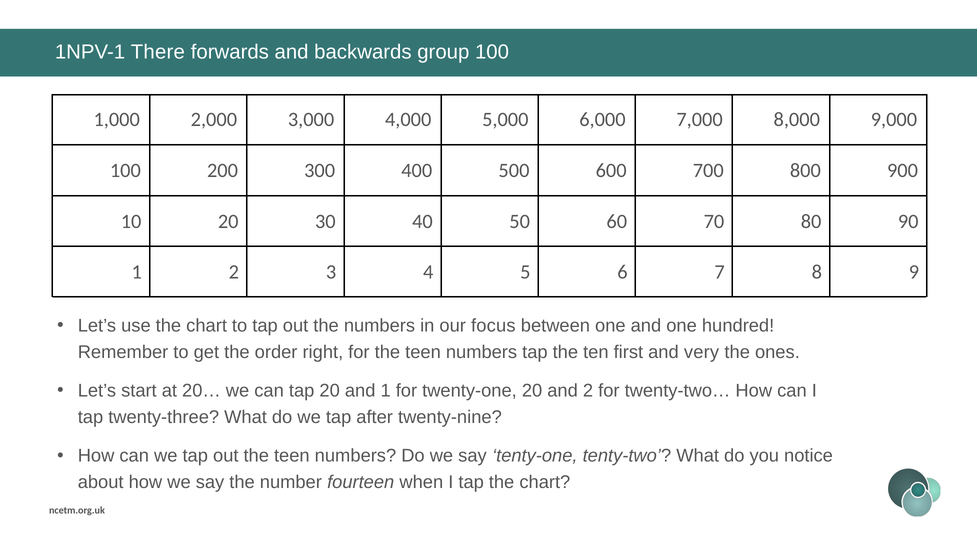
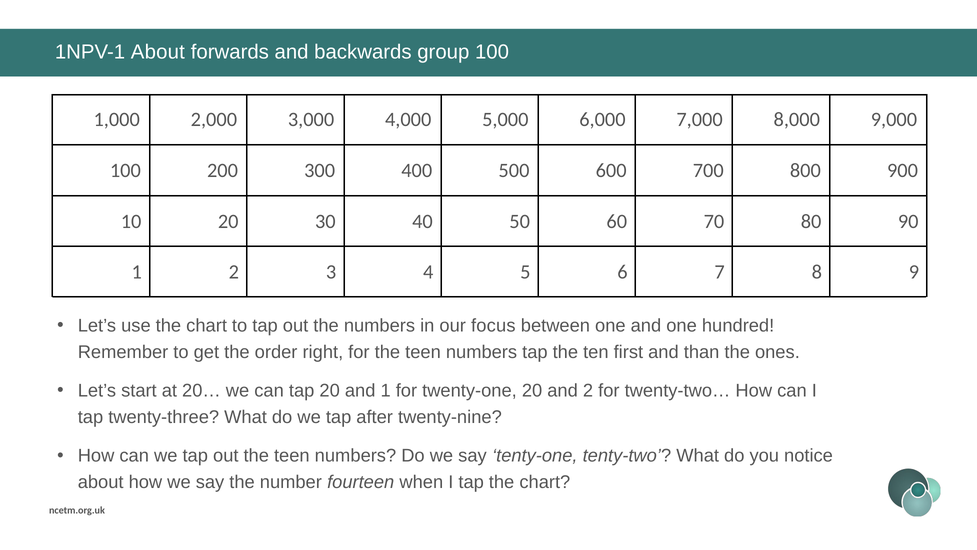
1NPV-1 There: There -> About (158, 52)
very: very -> than (702, 352)
